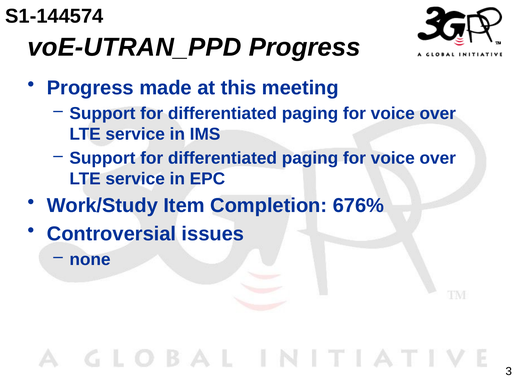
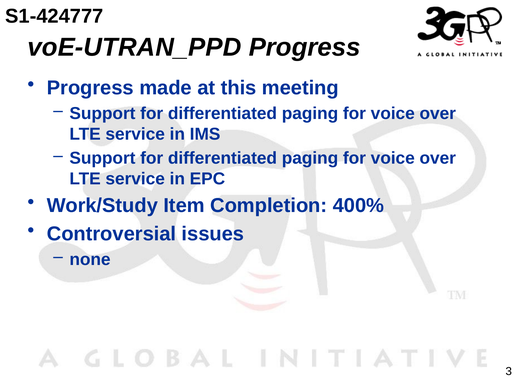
S1-144574: S1-144574 -> S1-424777 (54, 16)
676%: 676% -> 400% (358, 205)
